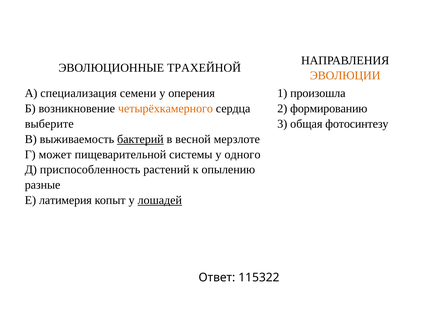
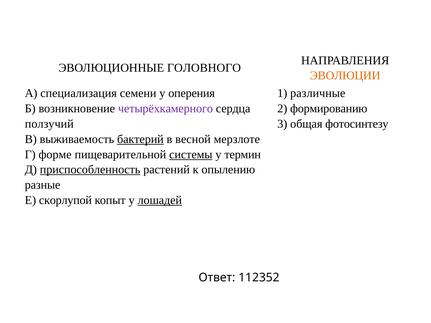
ТРАХЕЙНОЙ: ТРАХЕЙНОЙ -> ГОЛОВНОГО (204, 68)
произошла: произошла -> различные (318, 93)
четырёхкамерного colour: orange -> purple (166, 109)
выберите: выберите -> ползучий (49, 124)
может: может -> форме (55, 155)
системы underline: none -> present (191, 155)
одного: одного -> термин (243, 155)
приспособленность underline: none -> present (90, 170)
латимерия: латимерия -> скорлупой (65, 200)
115322: 115322 -> 112352 (259, 278)
